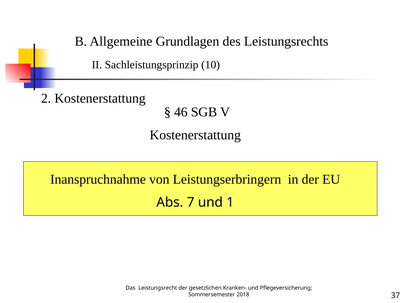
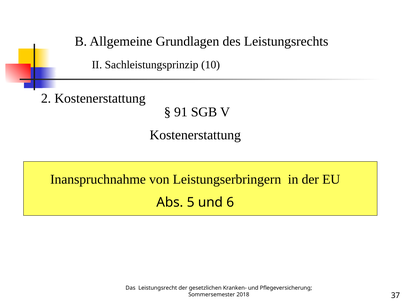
46: 46 -> 91 (181, 112)
7: 7 -> 5 (191, 202)
1: 1 -> 6 (230, 202)
